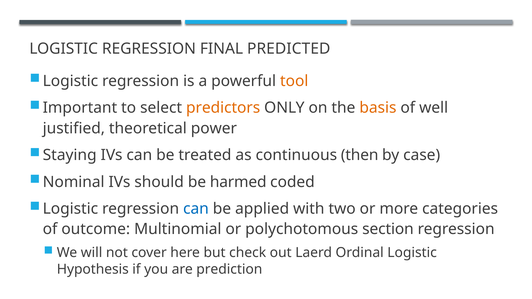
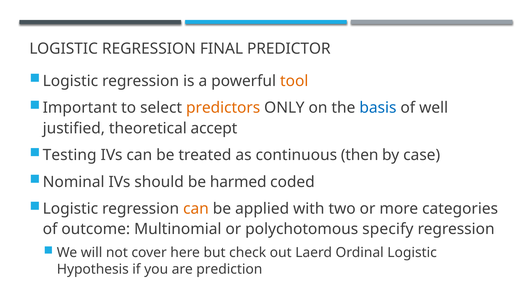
PREDICTED: PREDICTED -> PREDICTOR (289, 49)
basis colour: orange -> blue (378, 108)
power: power -> accept (214, 128)
Staying: Staying -> Testing (70, 155)
can colour: blue -> orange (196, 209)
section: section -> specify (388, 229)
